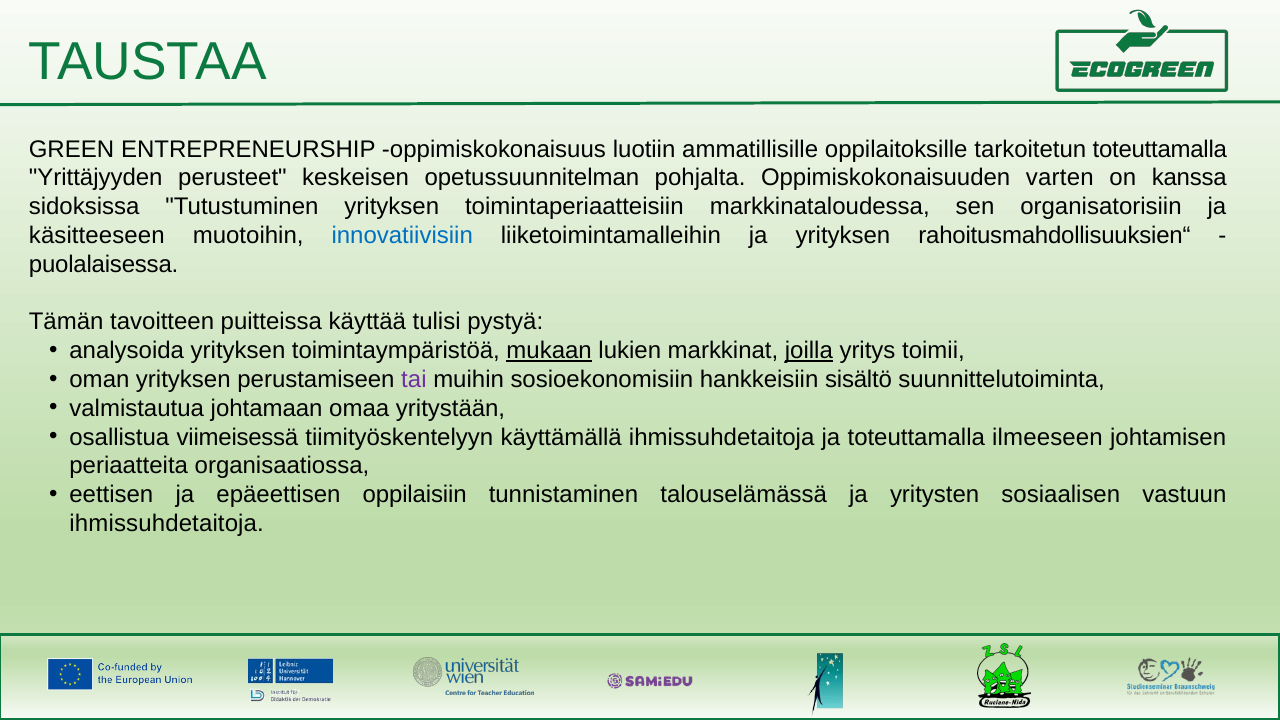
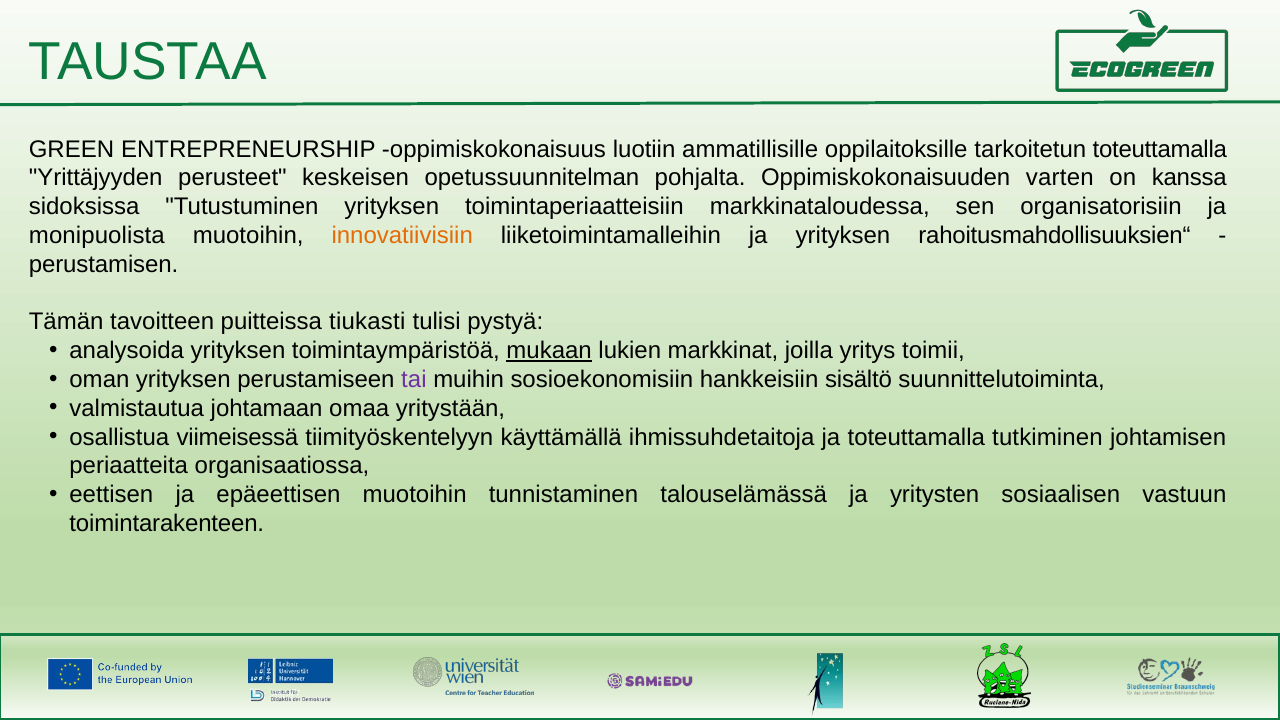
käsitteeseen: käsitteeseen -> monipuolista (97, 235)
innovatiivisiin colour: blue -> orange (402, 235)
puolalaisessa: puolalaisessa -> perustamisen (104, 264)
käyttää: käyttää -> tiukasti (367, 322)
joilla underline: present -> none (809, 351)
ilmeeseen: ilmeeseen -> tutkiminen (1047, 437)
epäeettisen oppilaisiin: oppilaisiin -> muotoihin (415, 495)
ihmissuhdetaitoja: ihmissuhdetaitoja -> toimintarakenteen (167, 523)
